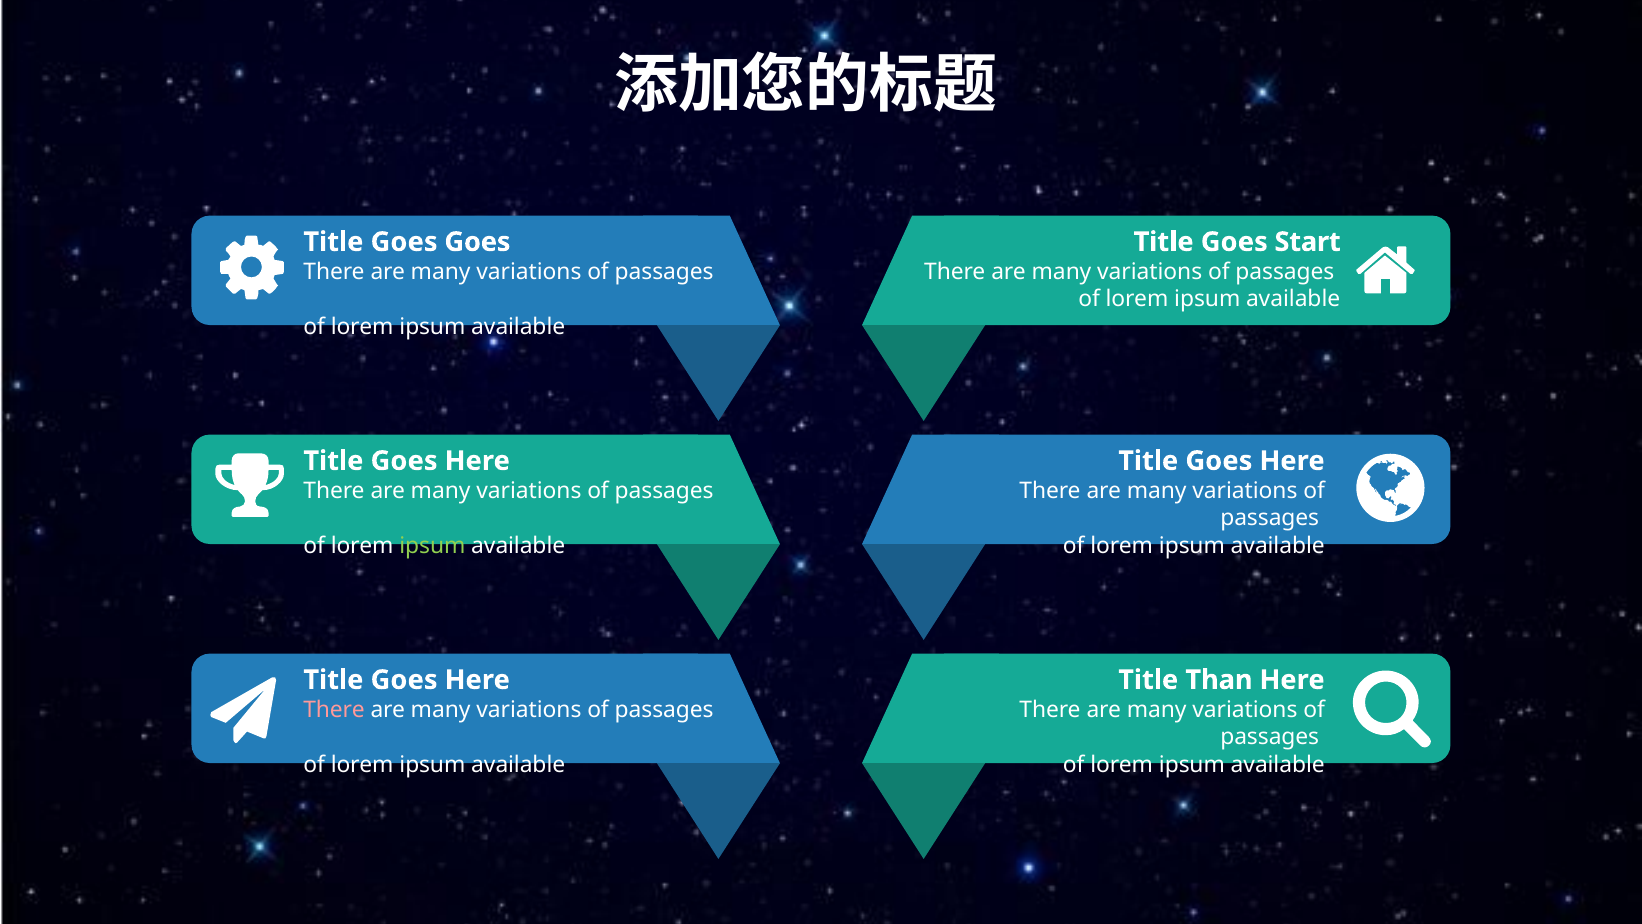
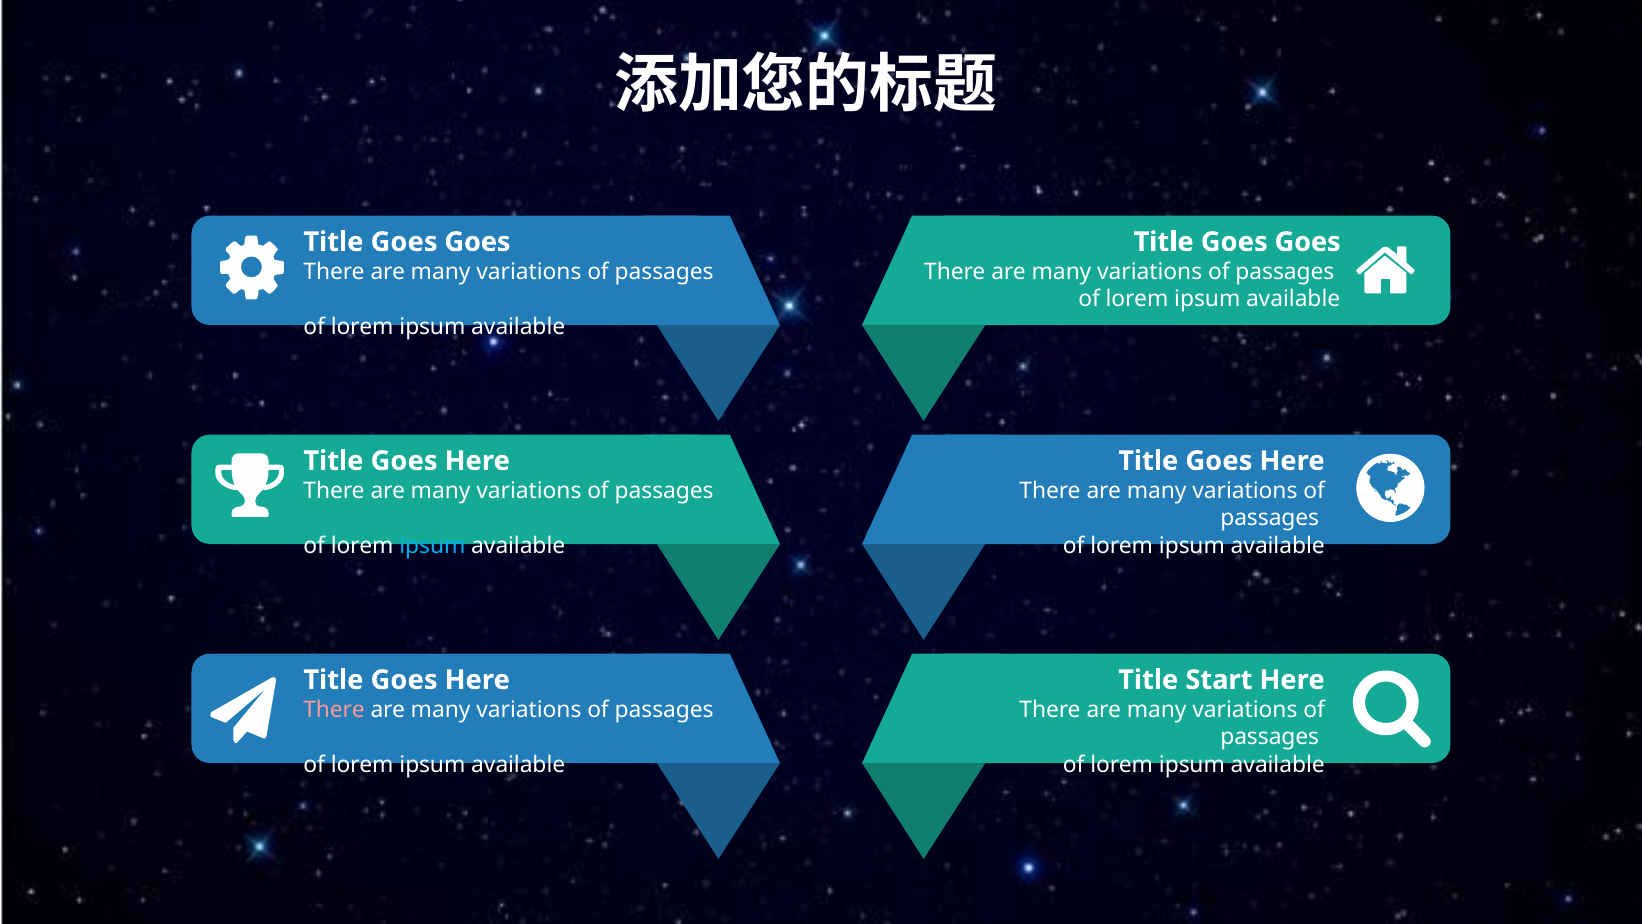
Start: Start -> Goes (1308, 242)
ipsum colour: light green -> light blue (432, 545)
Than: Than -> Start (1219, 680)
